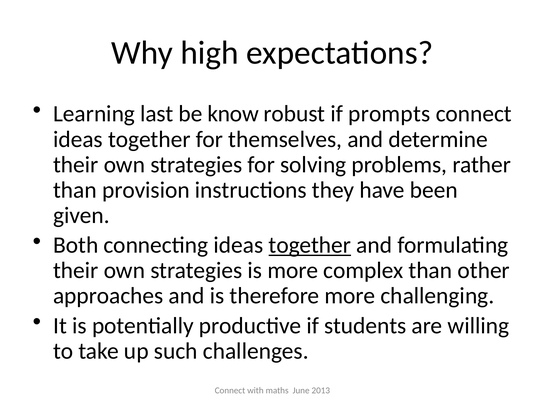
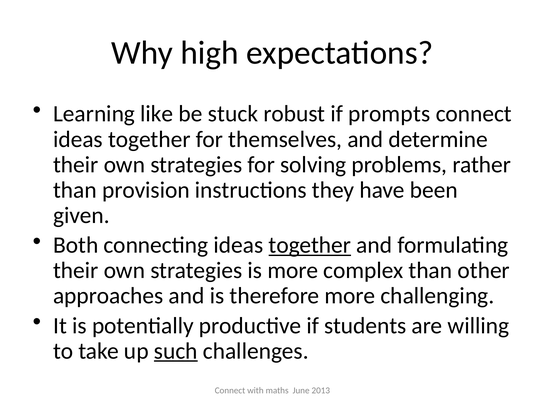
last: last -> like (157, 114)
know: know -> stuck (233, 114)
such underline: none -> present (176, 351)
